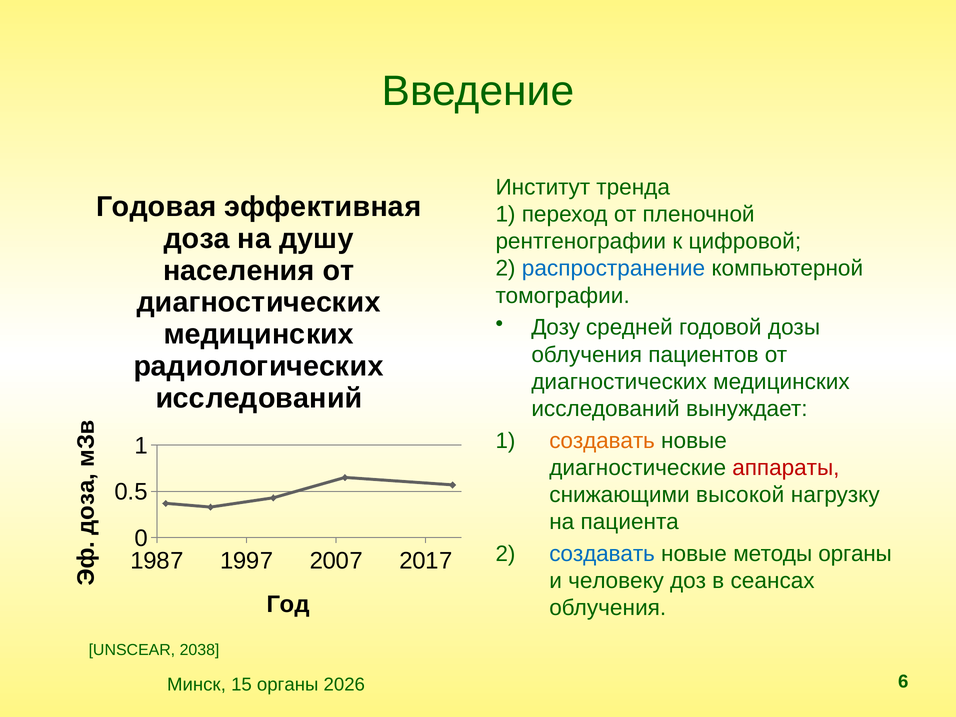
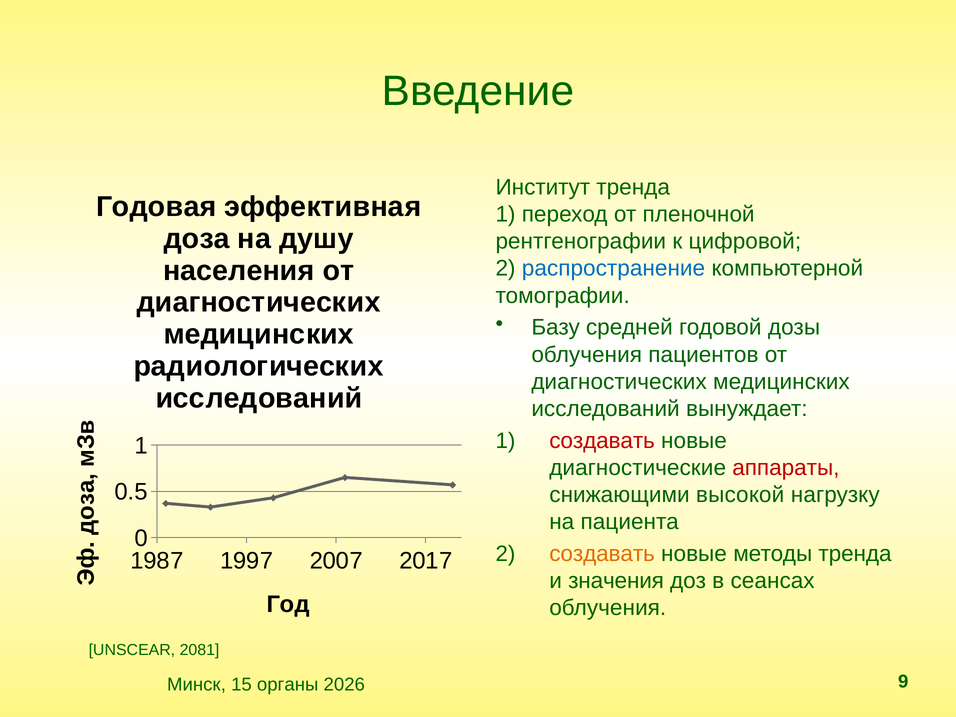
Дозу: Дозу -> Базу (556, 327)
создавать colour: orange -> red (602, 441)
создавать colour: blue -> orange (602, 554)
методы органы: органы -> тренда (855, 554)
человеку: человеку -> значения (616, 581)
2038: 2038 -> 2081 (200, 650)
6: 6 -> 9 (903, 682)
